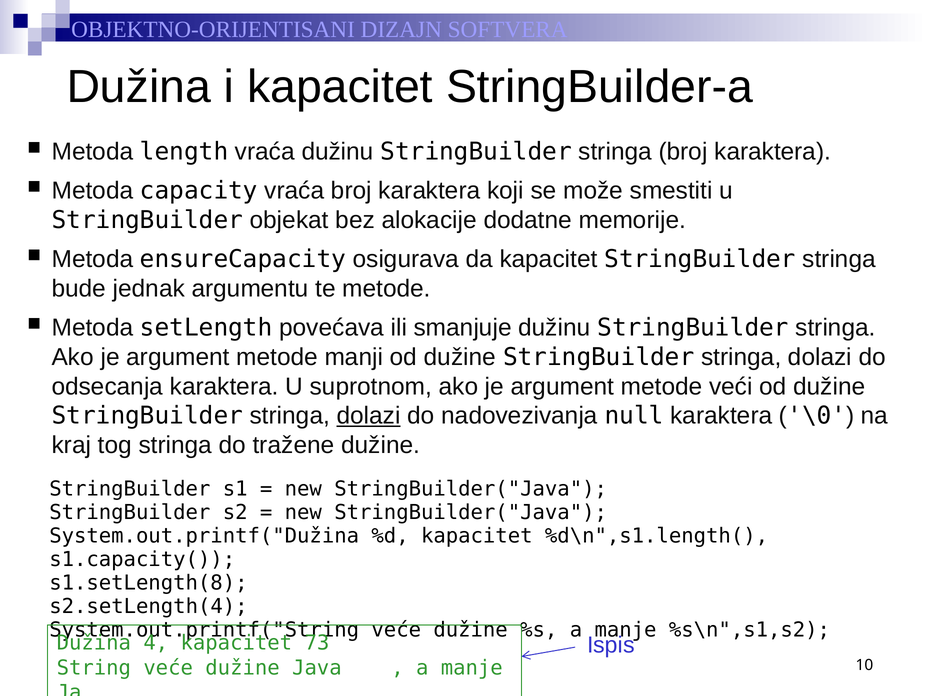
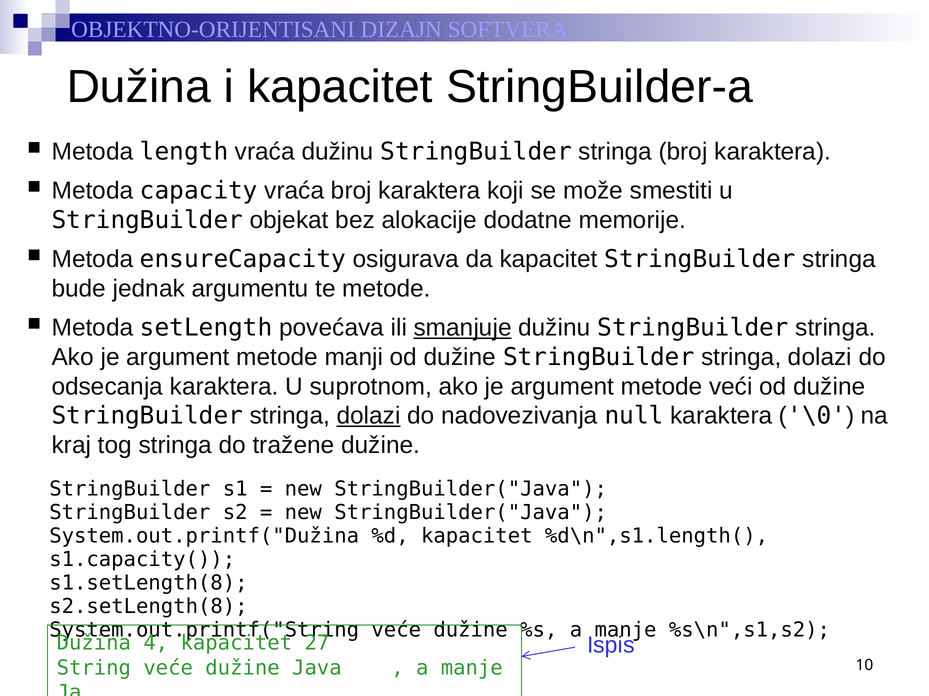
smanjuje underline: none -> present (463, 328)
s2.setLength(4: s2.setLength(4 -> s2.setLength(8 (148, 607)
73: 73 -> 27 (317, 644)
